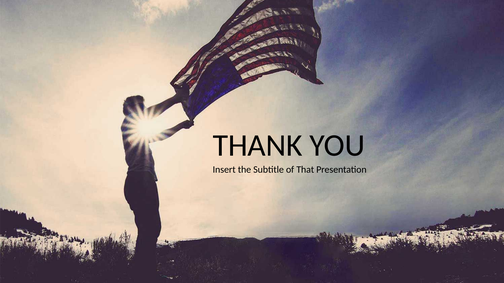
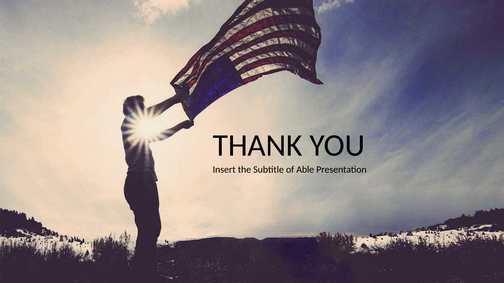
That: That -> Able (305, 170)
